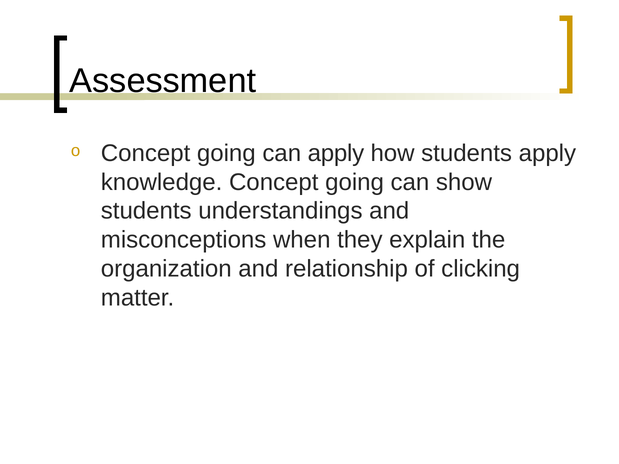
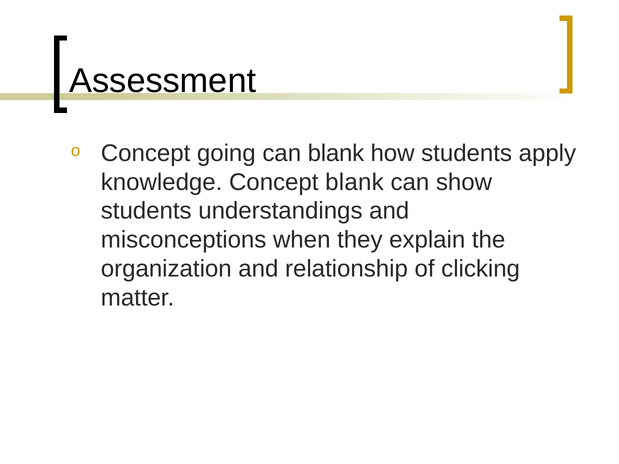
can apply: apply -> blank (336, 153)
knowledge Concept going: going -> blank (354, 182)
